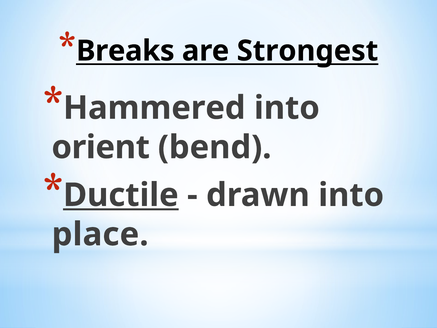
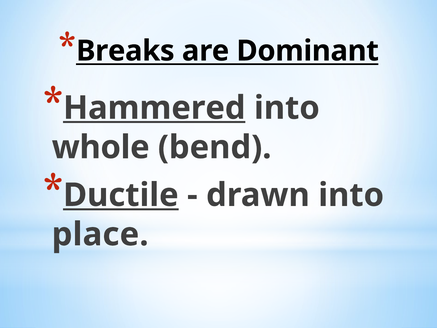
Strongest: Strongest -> Dominant (308, 51)
Hammered underline: none -> present (154, 108)
orient: orient -> whole (101, 147)
